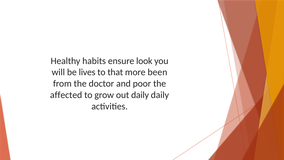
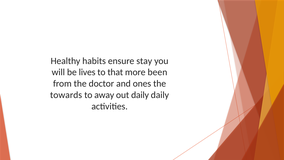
look: look -> stay (144, 61)
poor: poor -> ones (142, 84)
affected: affected -> towards (66, 95)
grow: grow -> away (104, 95)
